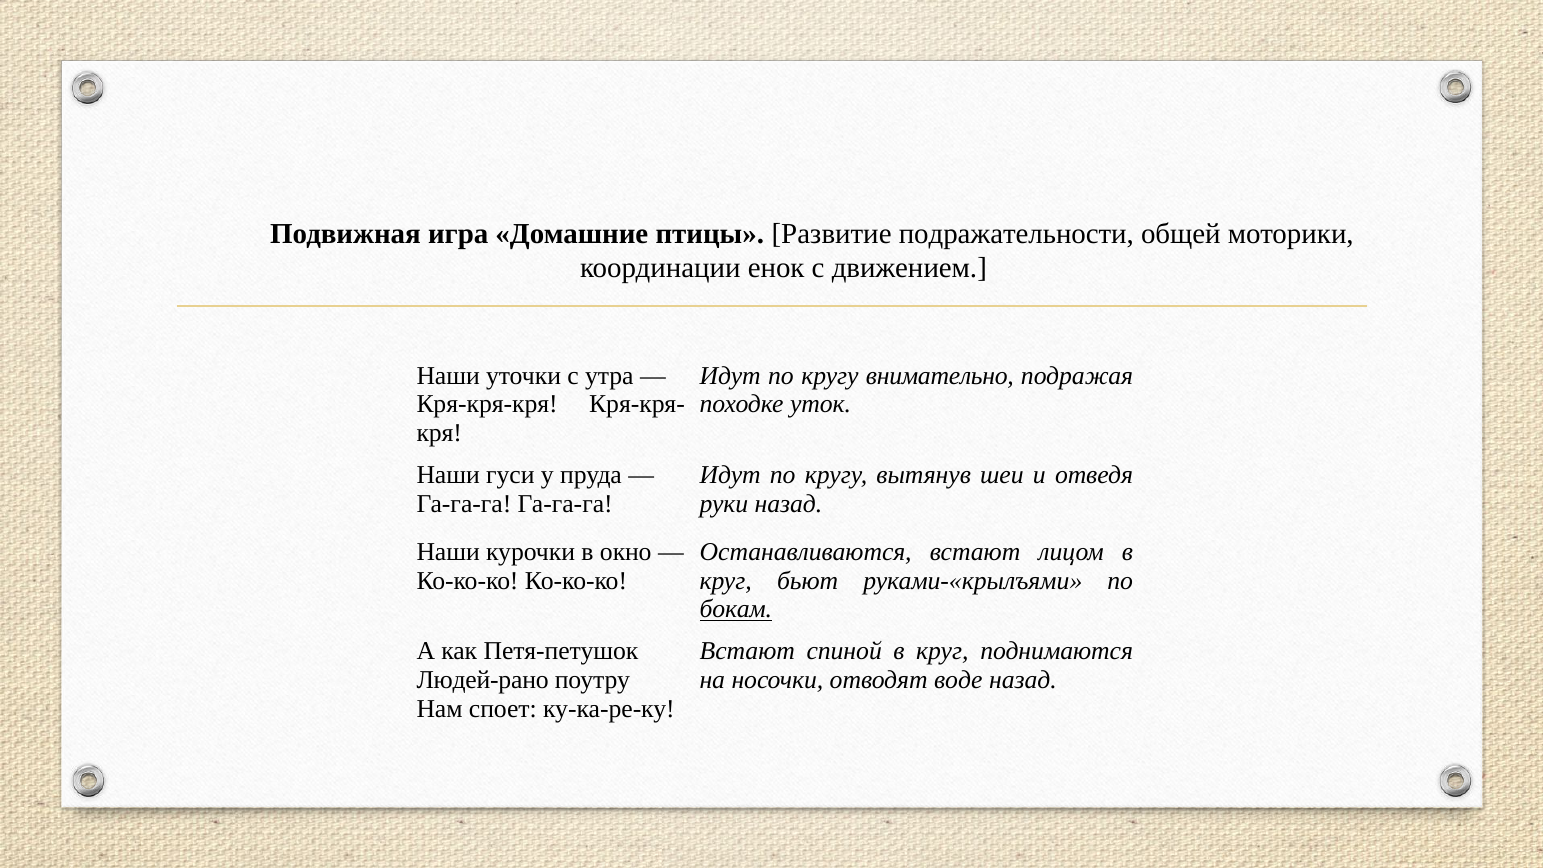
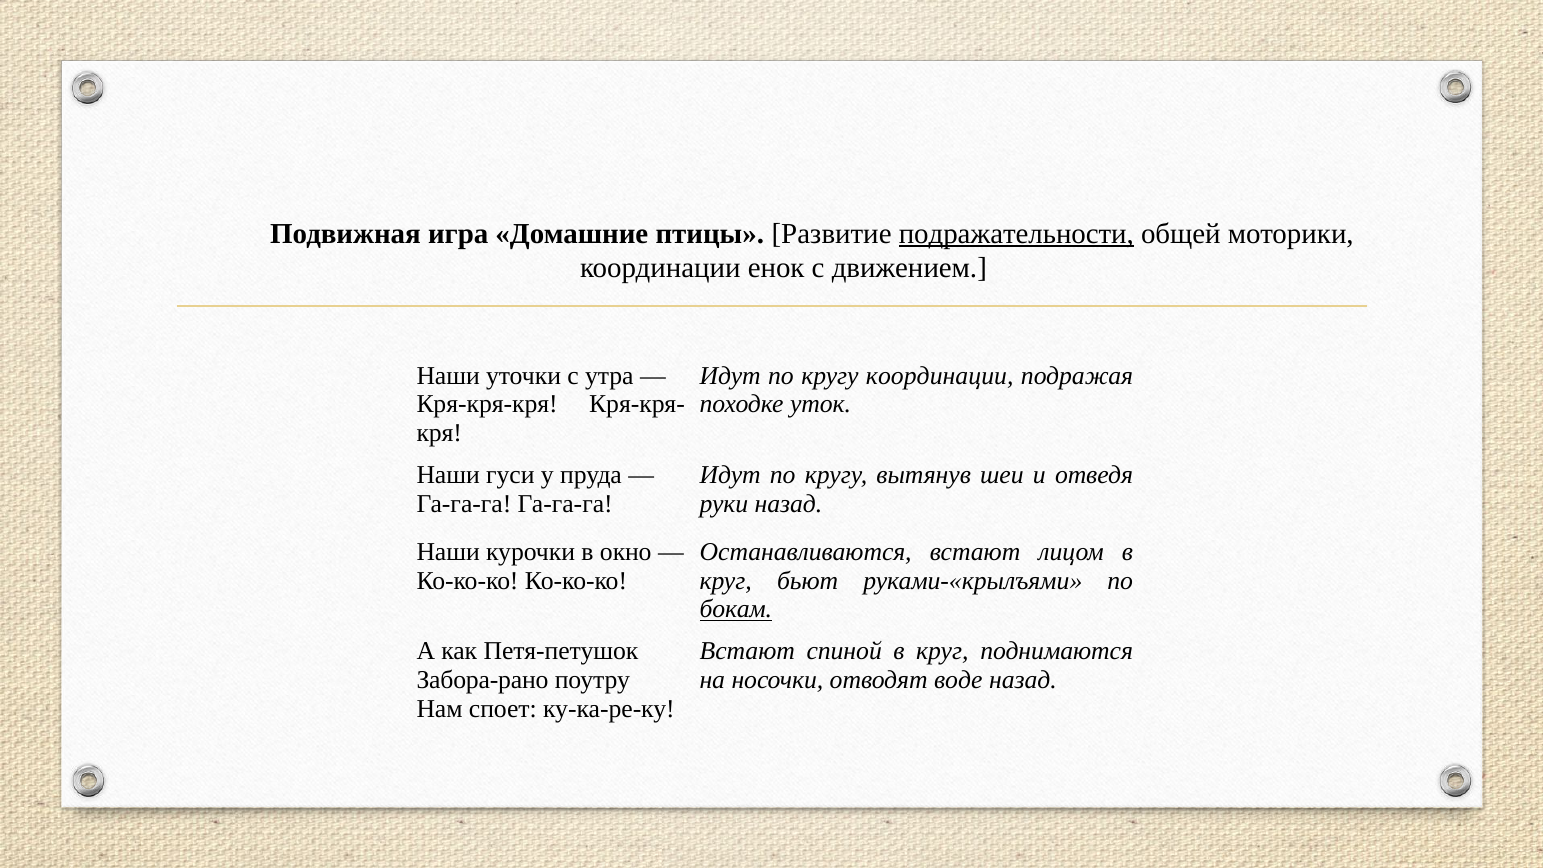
подражательности underline: none -> present (1016, 233)
кругу внимательно: внимательно -> координации (940, 376)
Людей-рано: Людей-рано -> Забора-рано (483, 680)
